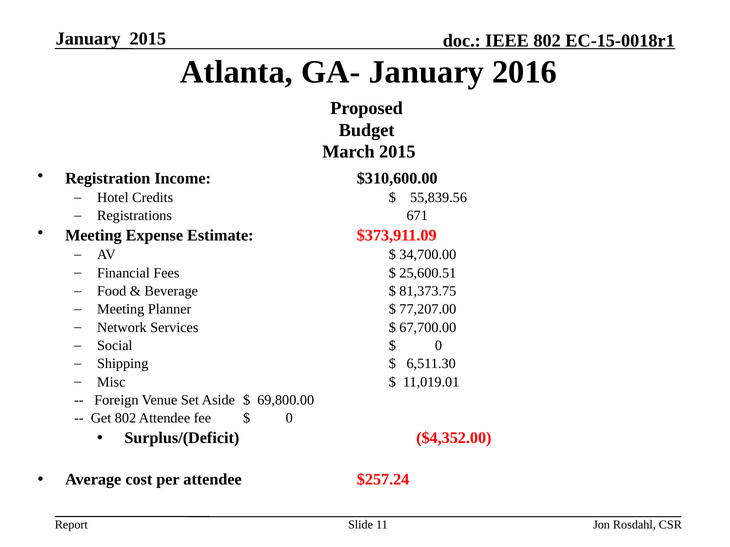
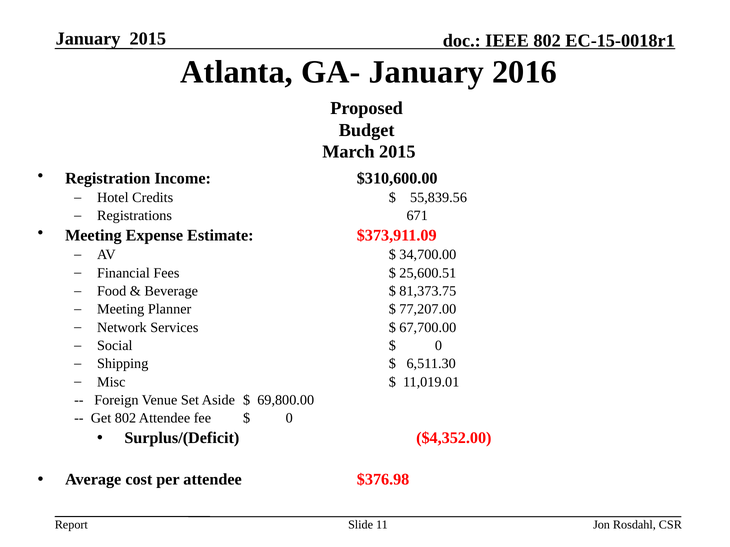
$257.24: $257.24 -> $376.98 (383, 480)
